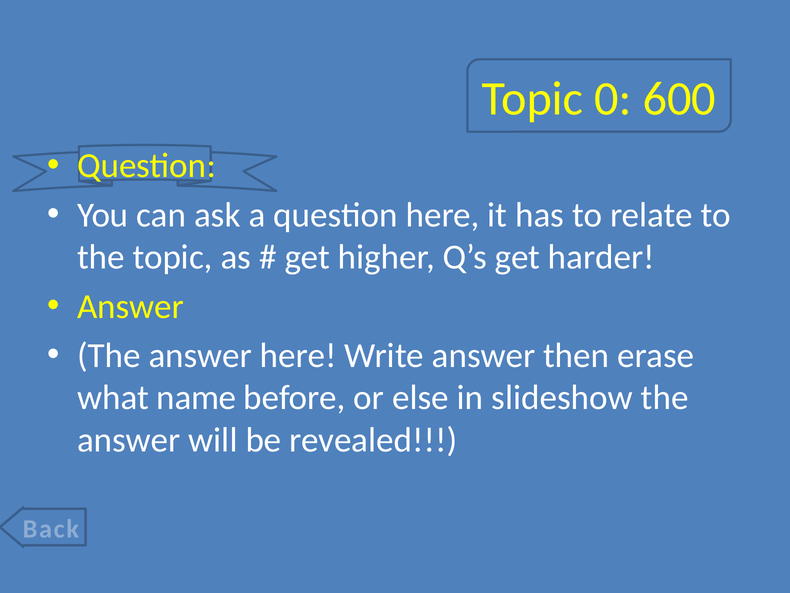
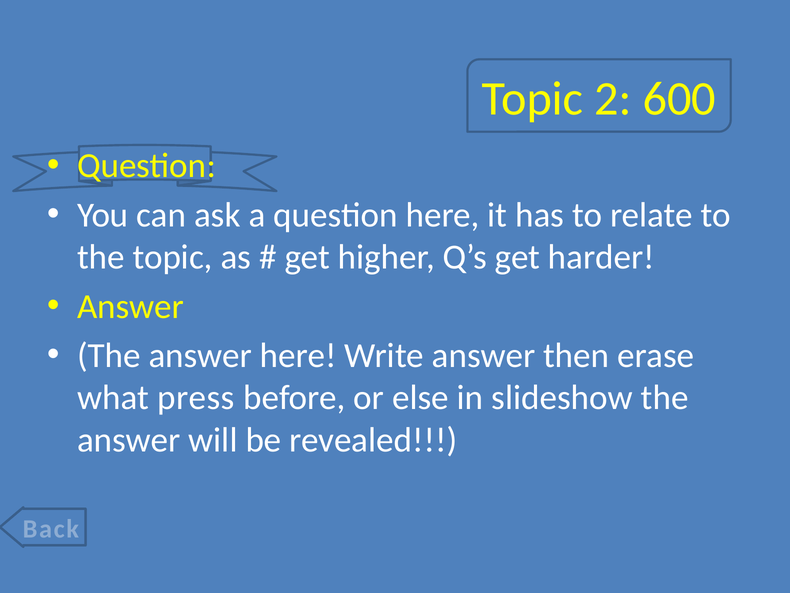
0: 0 -> 2 (613, 99)
name: name -> press (196, 398)
